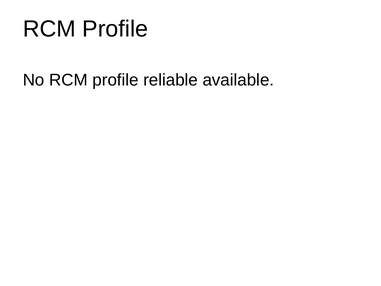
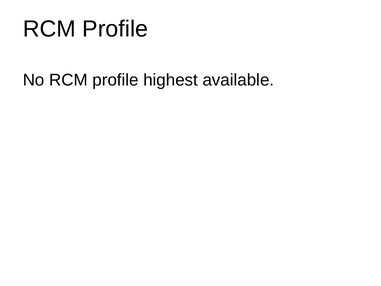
reliable: reliable -> highest (171, 80)
